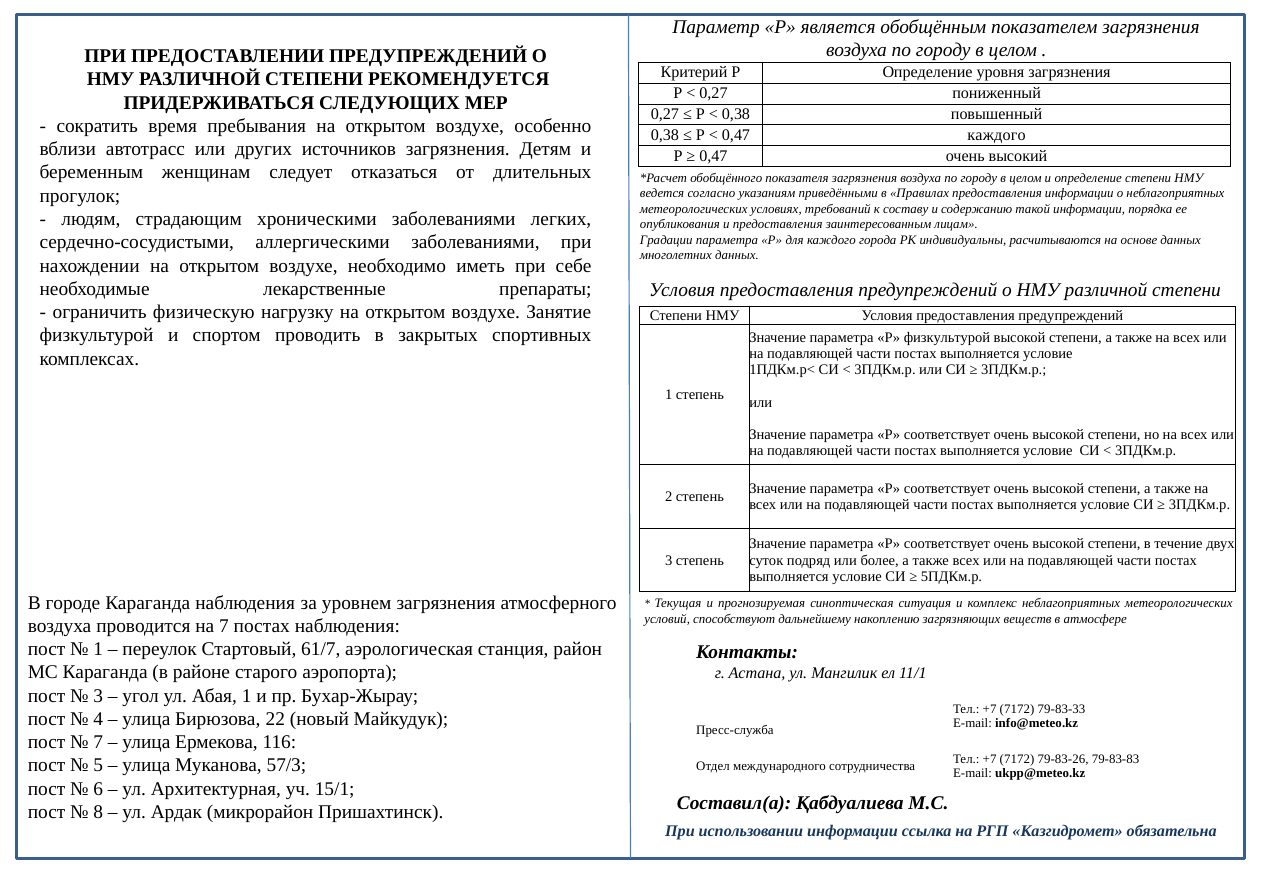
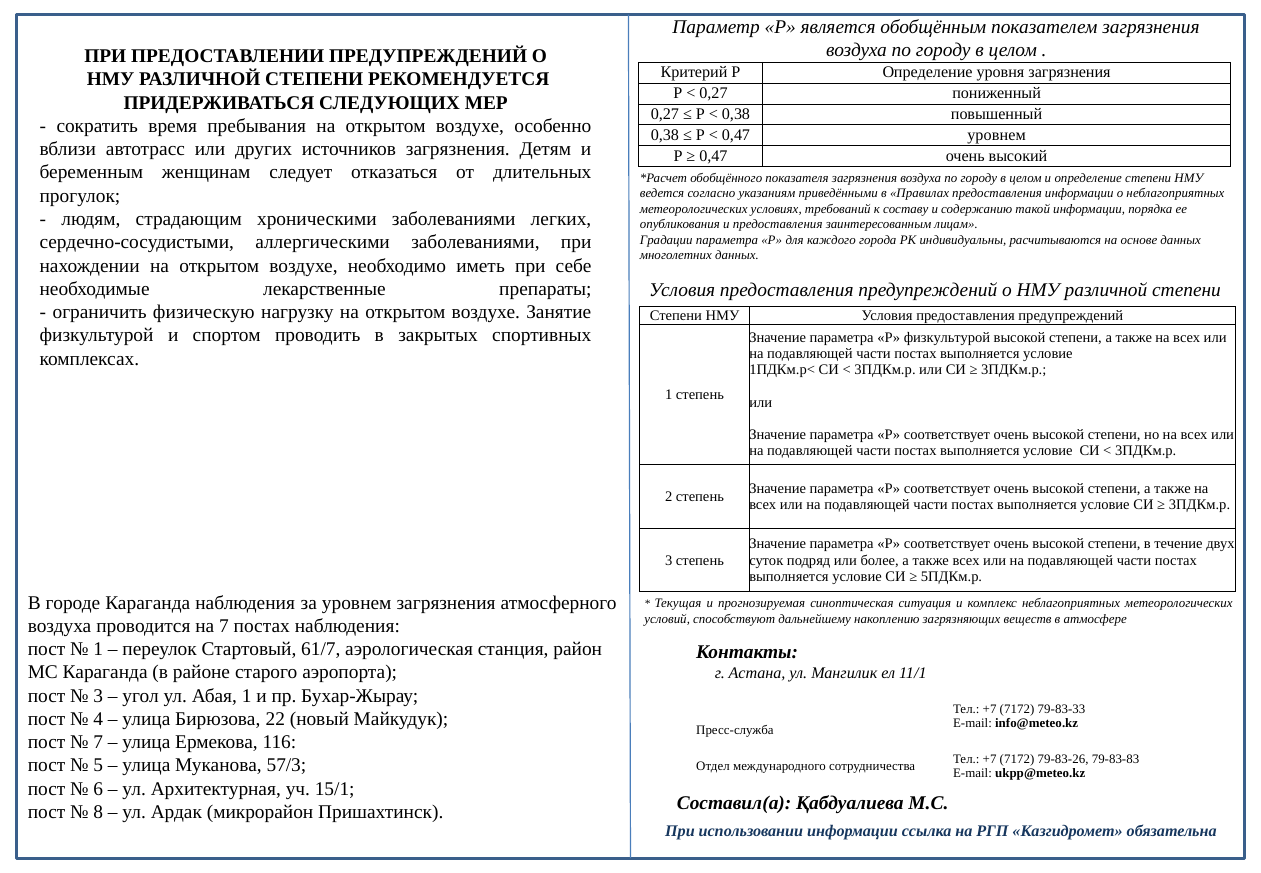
0,47 каждого: каждого -> уровнем (997, 135)
